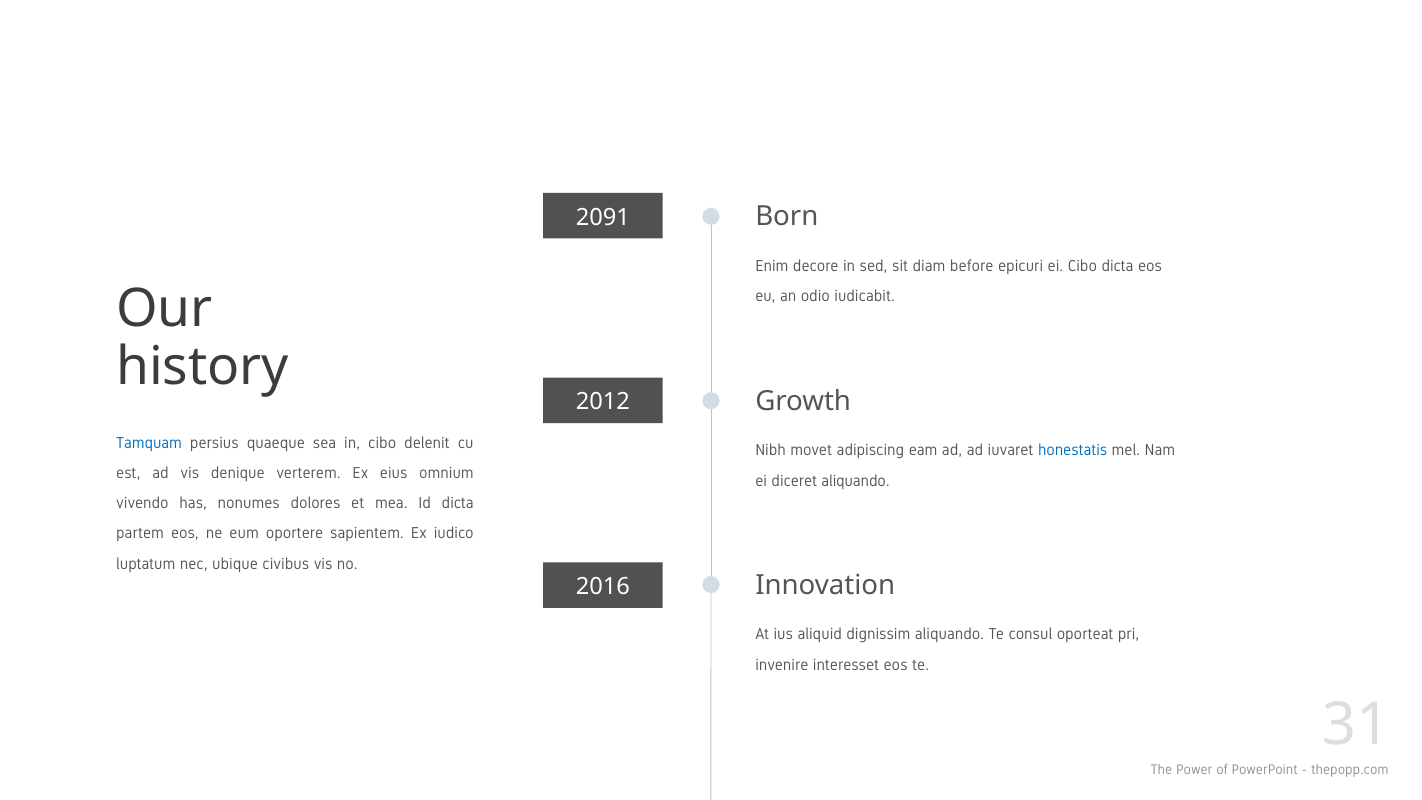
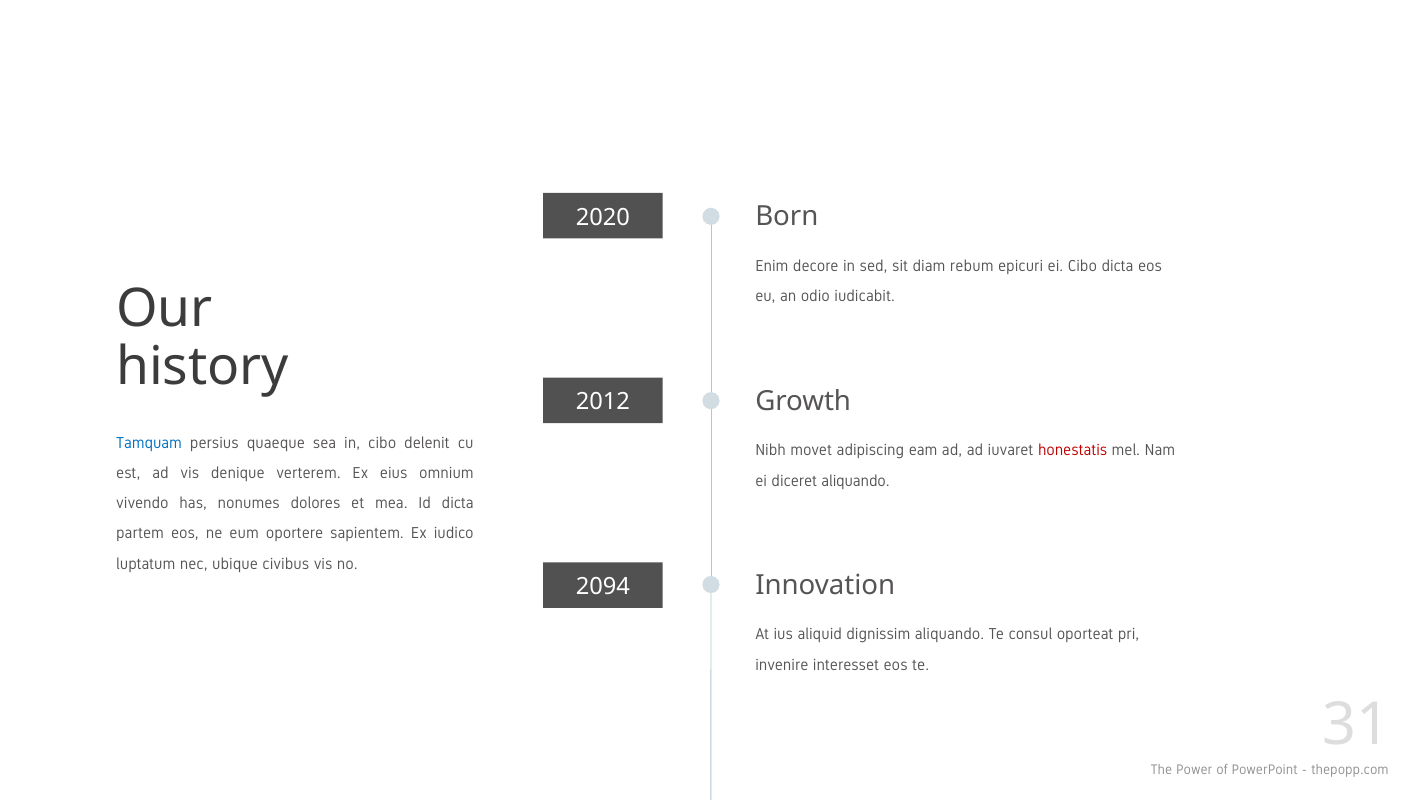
2091: 2091 -> 2020 (603, 217)
before: before -> rebum (972, 266)
honestatis colour: blue -> red (1073, 450)
2016: 2016 -> 2094 (603, 587)
